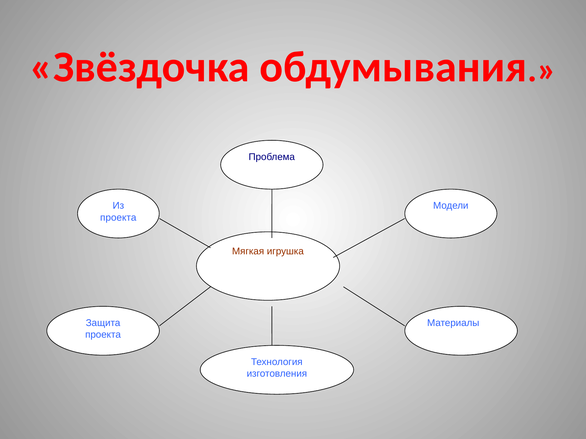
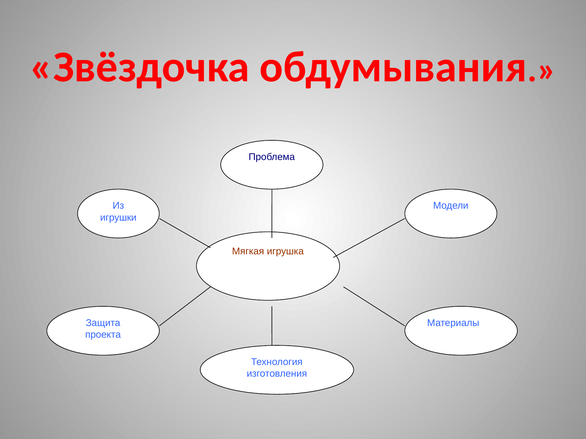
проекта: проекта -> игрушки (118, 218)
